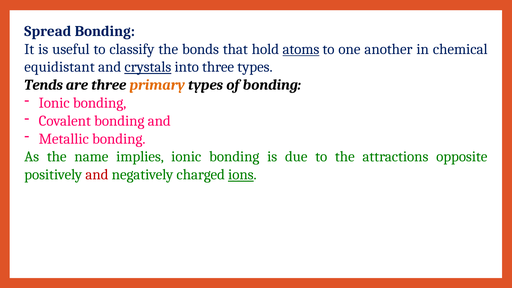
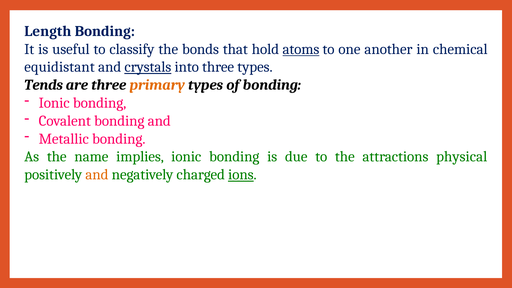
Spread: Spread -> Length (48, 31)
opposite: opposite -> physical (462, 157)
and colour: red -> orange (97, 175)
